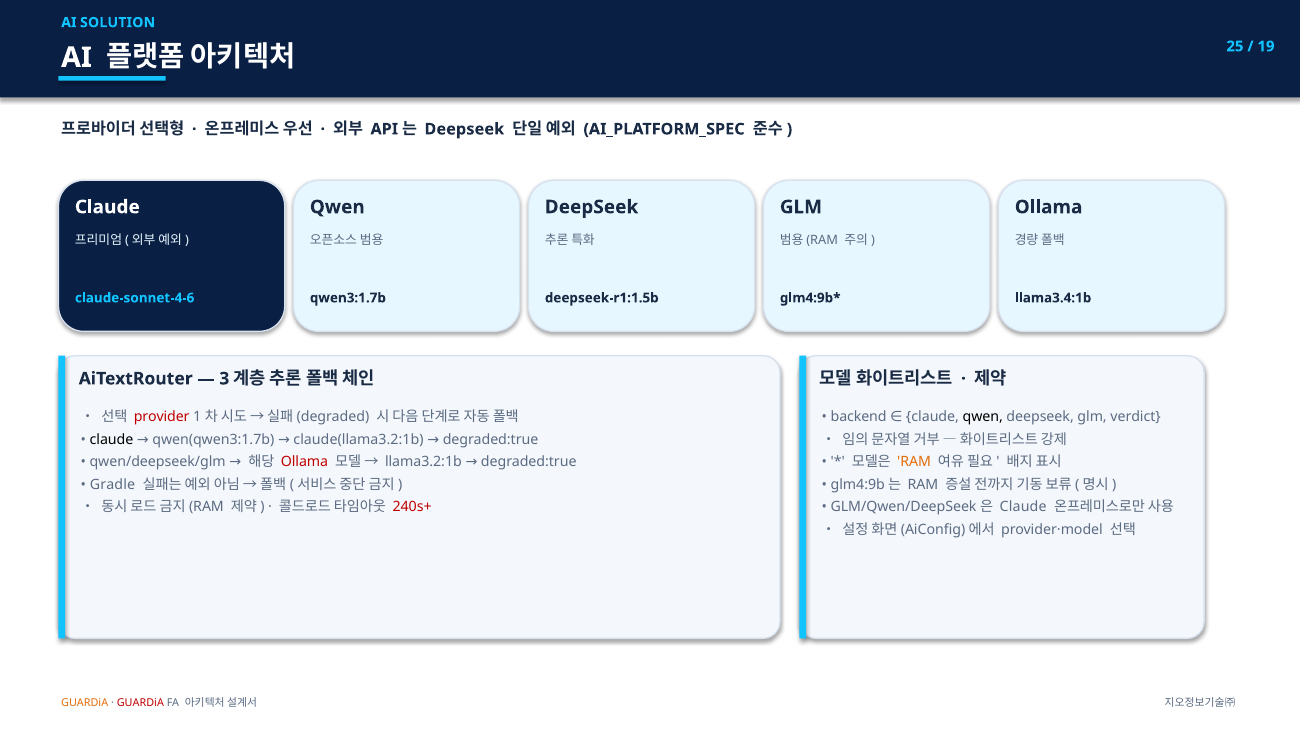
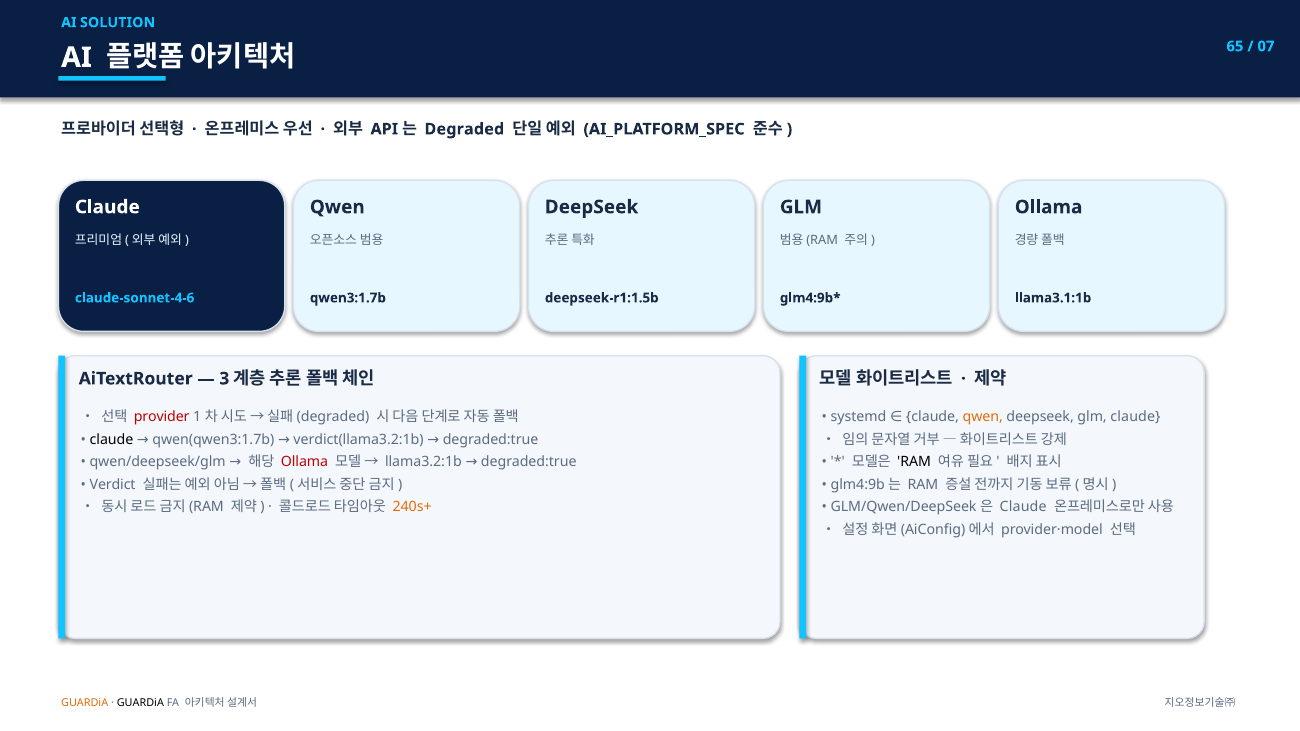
25: 25 -> 65 (1235, 46)
19: 19 -> 07 (1266, 46)
Deepseek: Deepseek -> Degraded (464, 129)
llama3.4:1b: llama3.4:1b -> llama3.1:1b (1053, 298)
backend: backend -> systemd (859, 417)
qwen colour: black -> orange (983, 417)
glm verdict: verdict -> claude (1136, 417)
claude(llama3.2:1b: claude(llama3.2:1b -> verdict(llama3.2:1b (359, 440)
RAM colour: orange -> black (914, 462)
Gradle: Gradle -> Verdict (113, 485)
240s+ colour: red -> orange (412, 507)
GUARDiA colour: red -> black (140, 703)
